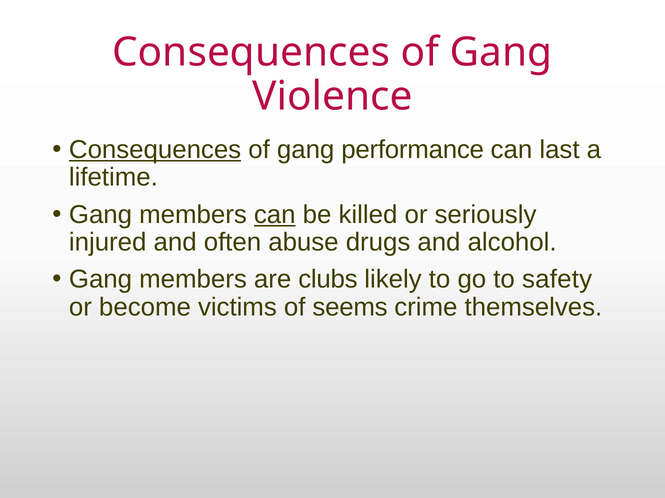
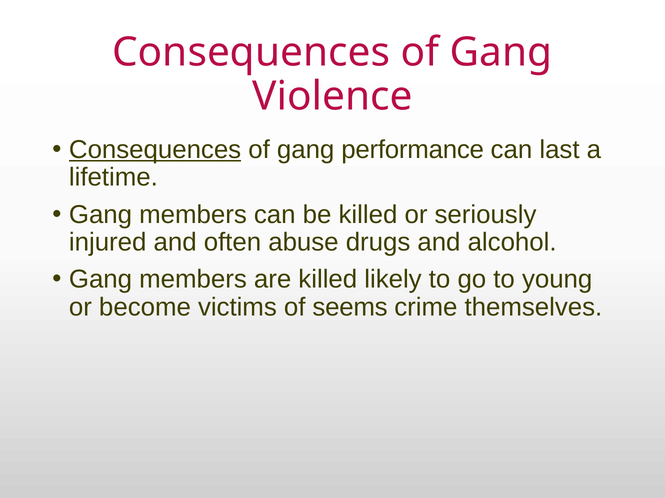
can underline: present -> none (275, 215)
are clubs: clubs -> killed (328, 280)
safety: safety -> young (557, 280)
